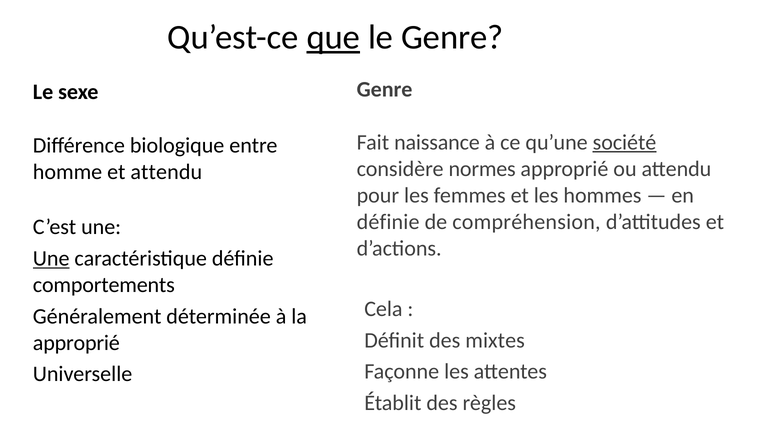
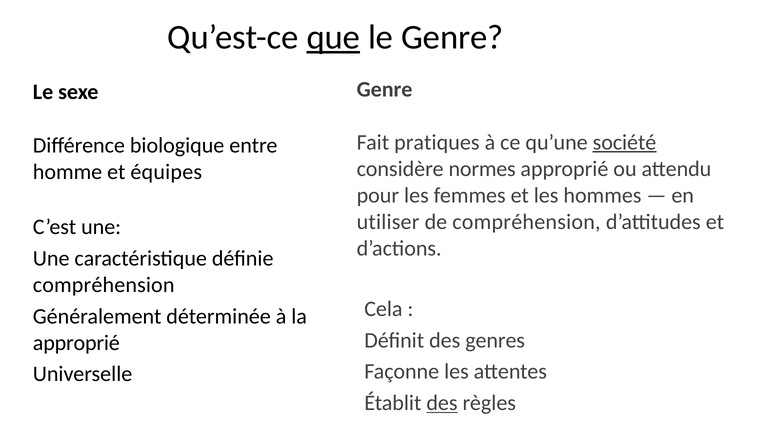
naissance: naissance -> pratiques (437, 142)
et attendu: attendu -> équipes (166, 172)
définie: définie -> utiliser (388, 222)
Une underline: present -> none (51, 258)
comportements: comportements -> compréhension (104, 285)
mixtes: mixtes -> genres (495, 340)
des underline: none -> present (442, 403)
